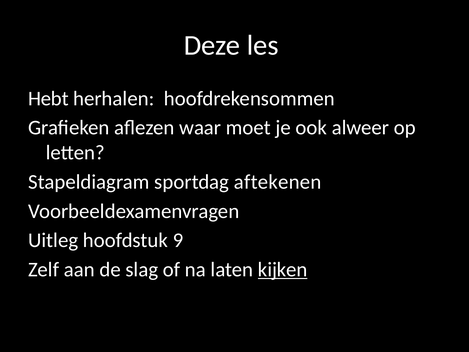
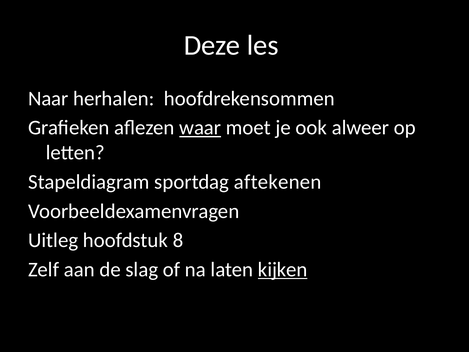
Hebt: Hebt -> Naar (48, 98)
waar underline: none -> present (200, 128)
9: 9 -> 8 (178, 240)
